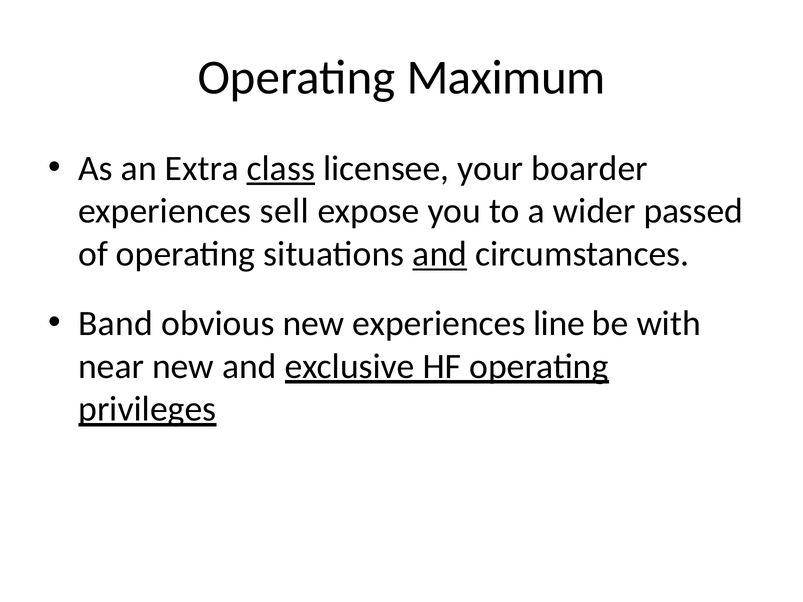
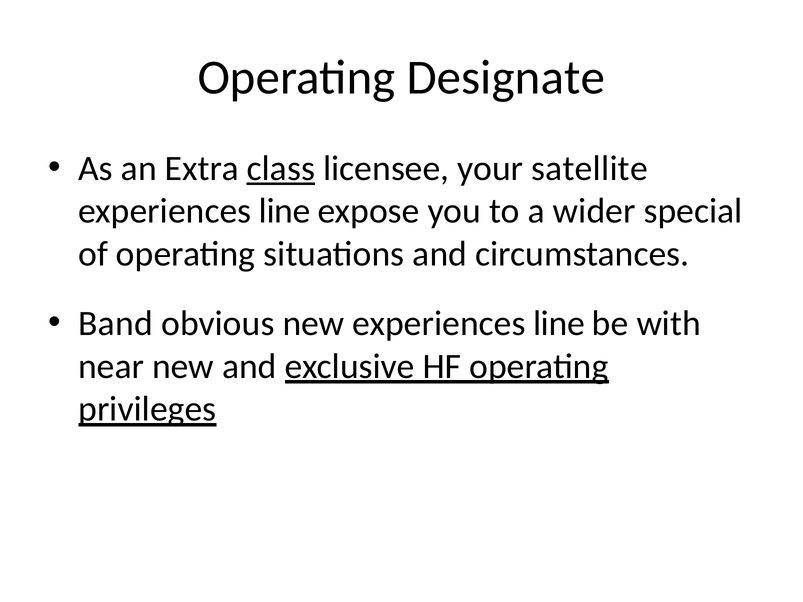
Maximum: Maximum -> Designate (506, 78)
boarder: boarder -> satellite (590, 168)
sell: sell -> line (285, 211)
passed: passed -> special (693, 211)
and underline: present -> none (440, 254)
